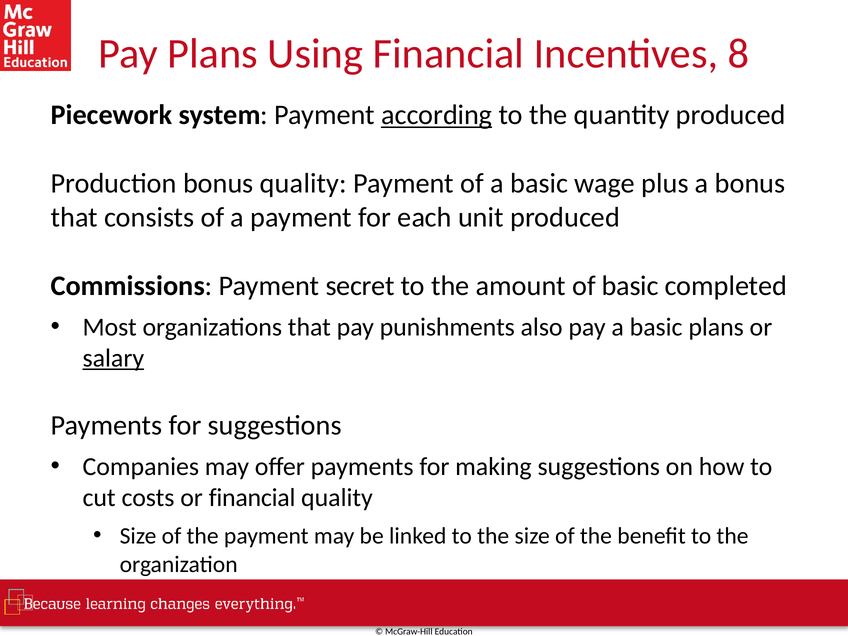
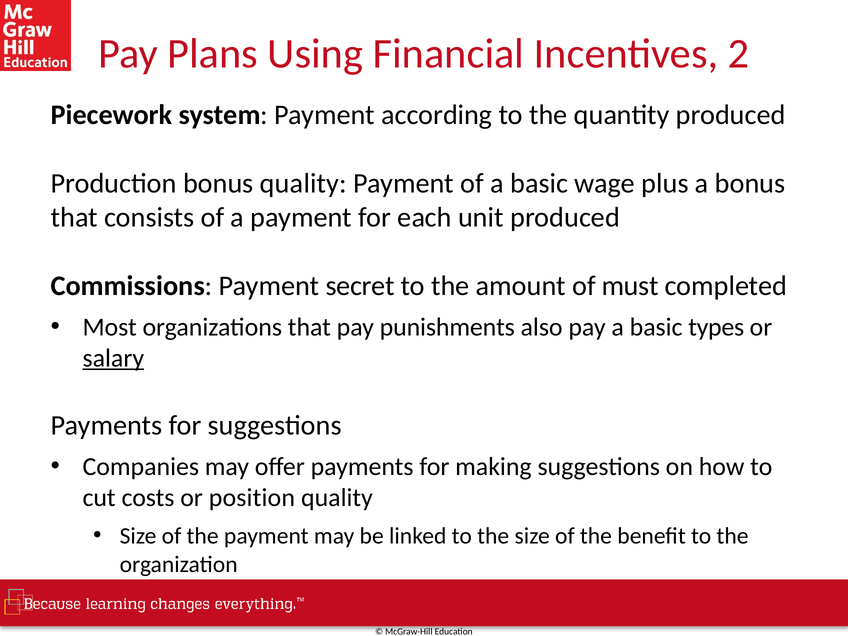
8: 8 -> 2 (738, 54)
according underline: present -> none (437, 115)
of basic: basic -> must (630, 286)
basic plans: plans -> types (716, 327)
or financial: financial -> position (252, 498)
